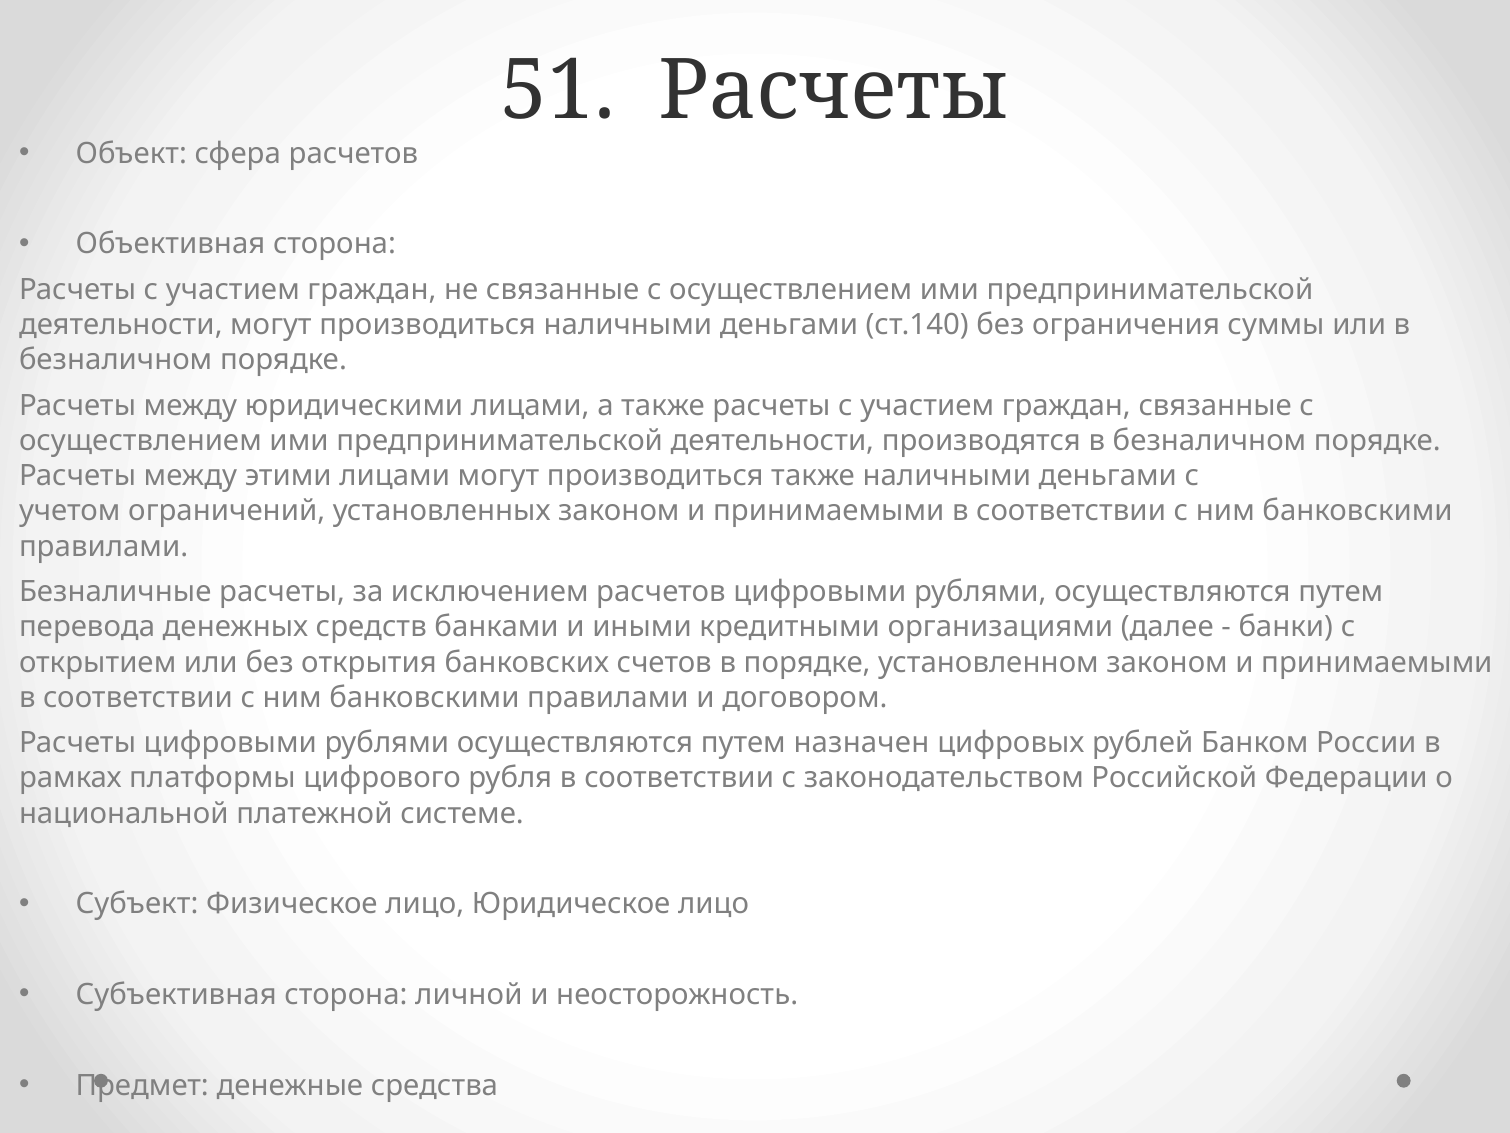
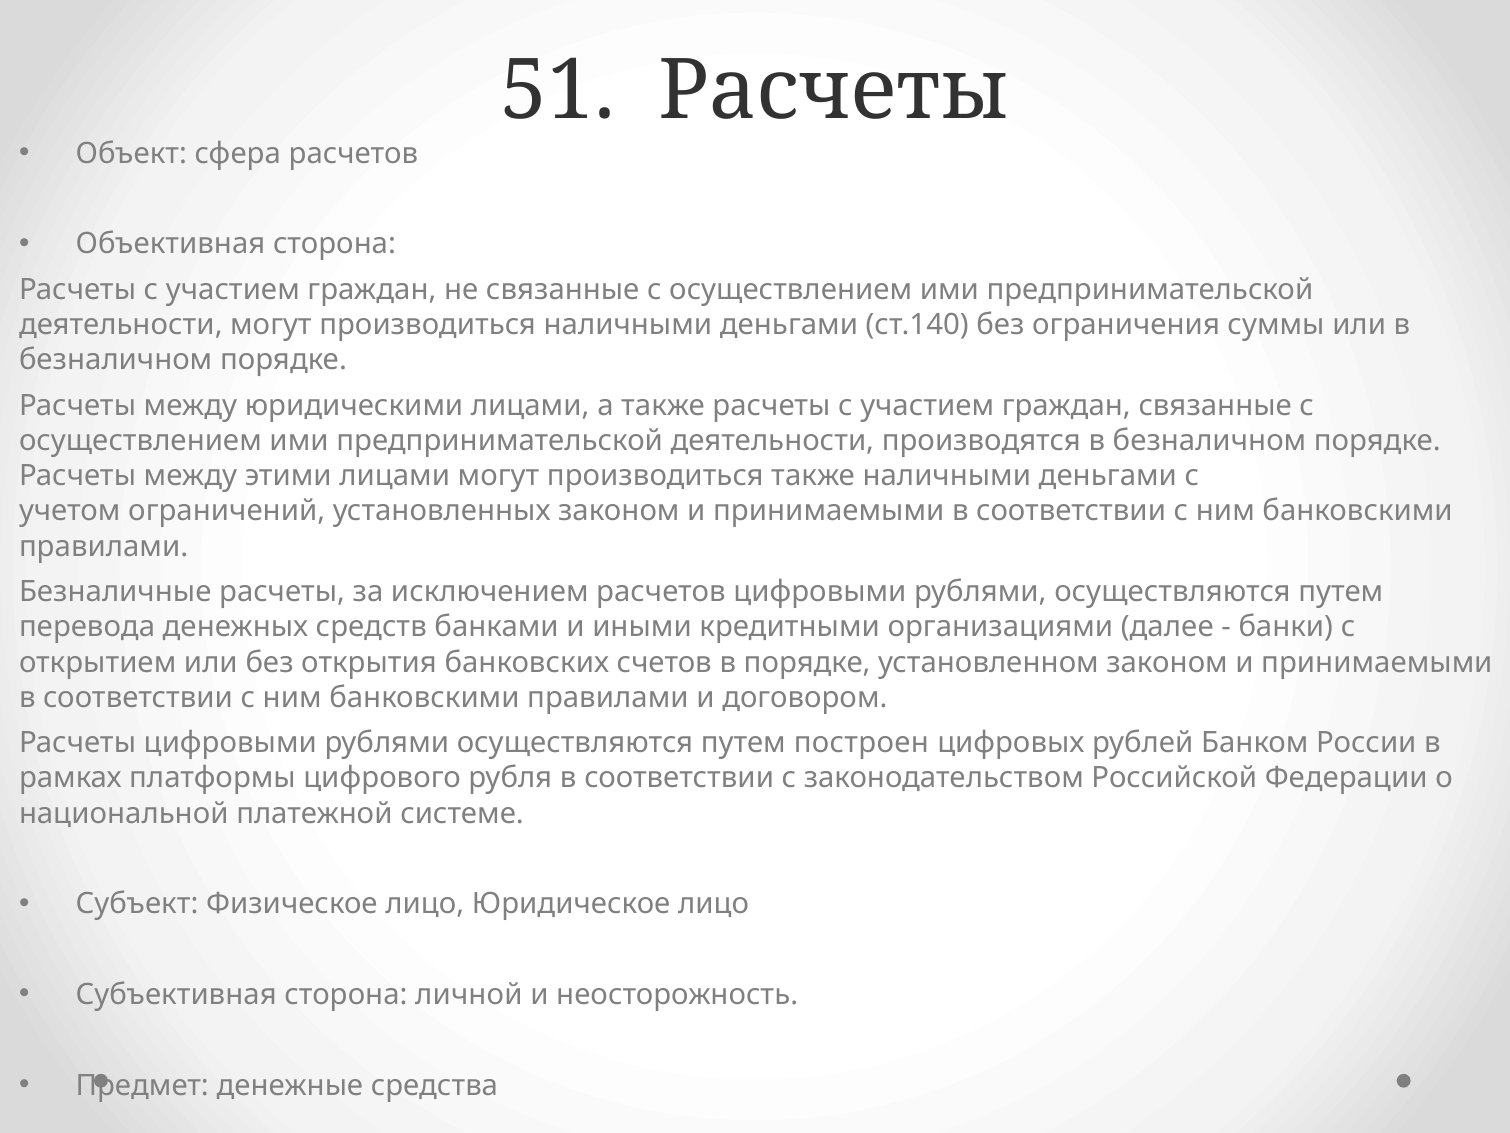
назначен: назначен -> построен (861, 743)
